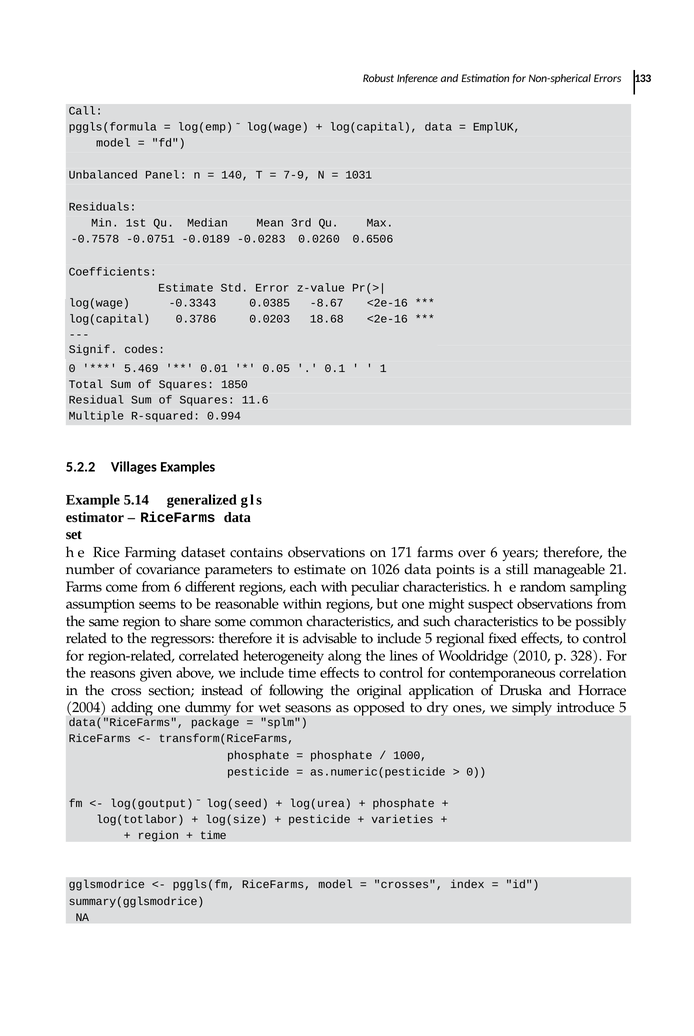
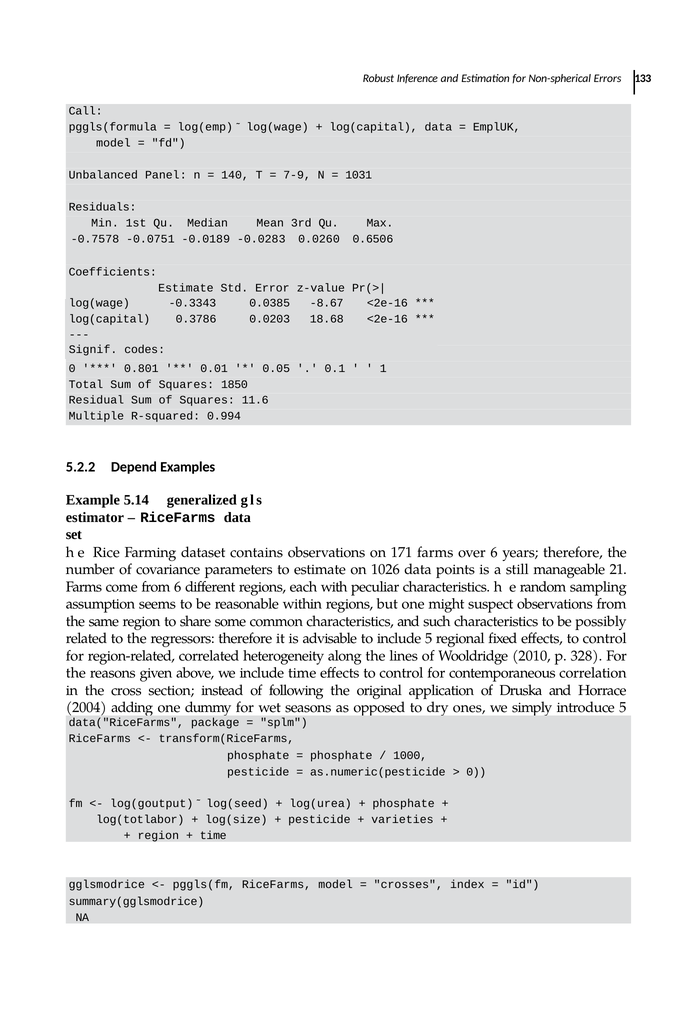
5.469: 5.469 -> 0.801 (141, 368)
Villages: Villages -> Depend (134, 467)
